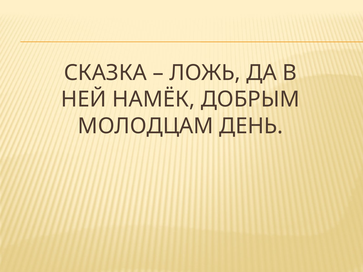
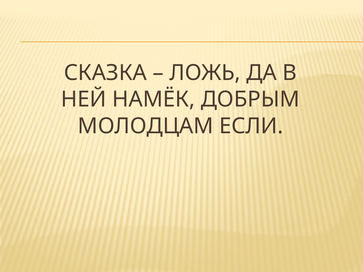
ДЕНЬ: ДЕНЬ -> ЕСЛИ (251, 126)
